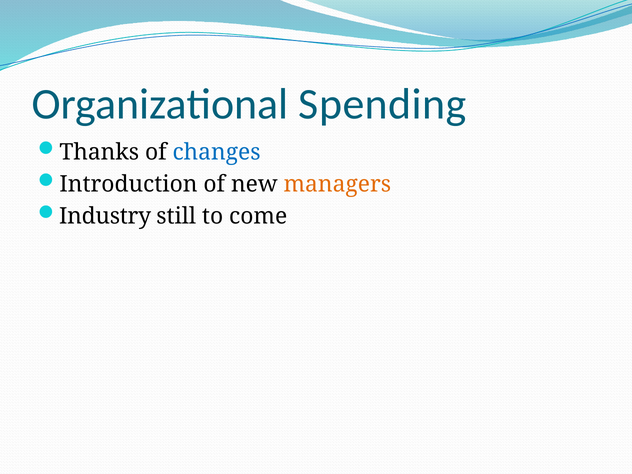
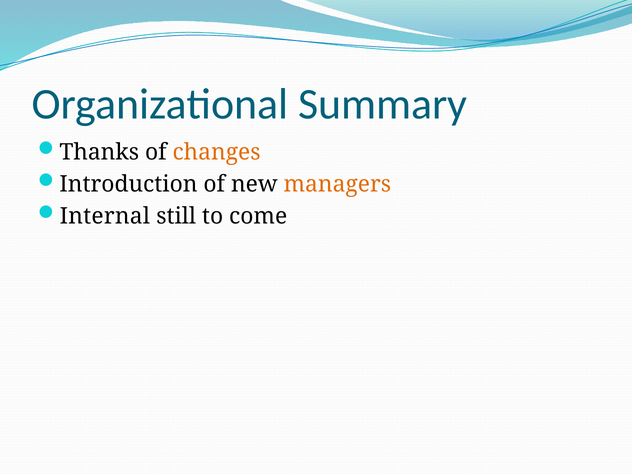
Spending: Spending -> Summary (383, 104)
changes colour: blue -> orange (217, 152)
Industry: Industry -> Internal (105, 216)
